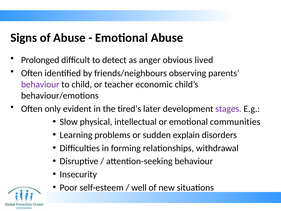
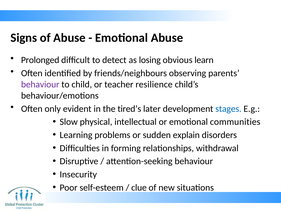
anger: anger -> losing (150, 60)
lived: lived -> learn (204, 60)
economic: economic -> resilience (154, 84)
stages colour: purple -> blue (228, 109)
well: well -> clue (139, 187)
